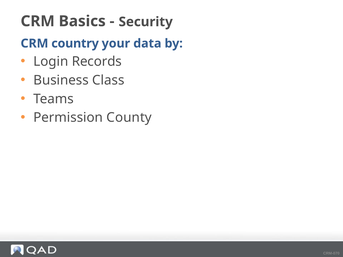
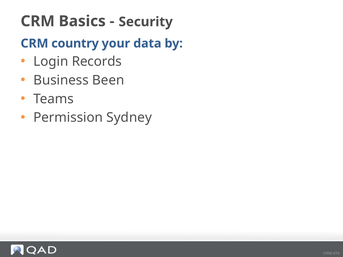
Class: Class -> Been (108, 80)
County: County -> Sydney (129, 118)
